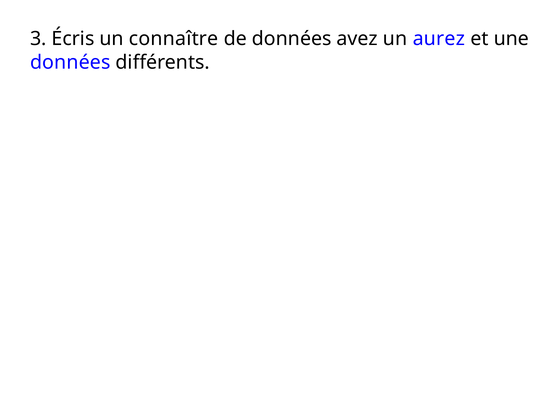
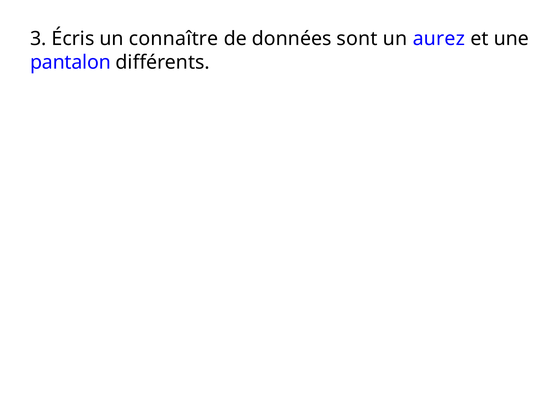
avez: avez -> sont (357, 39)
données: données -> pantalon (70, 62)
